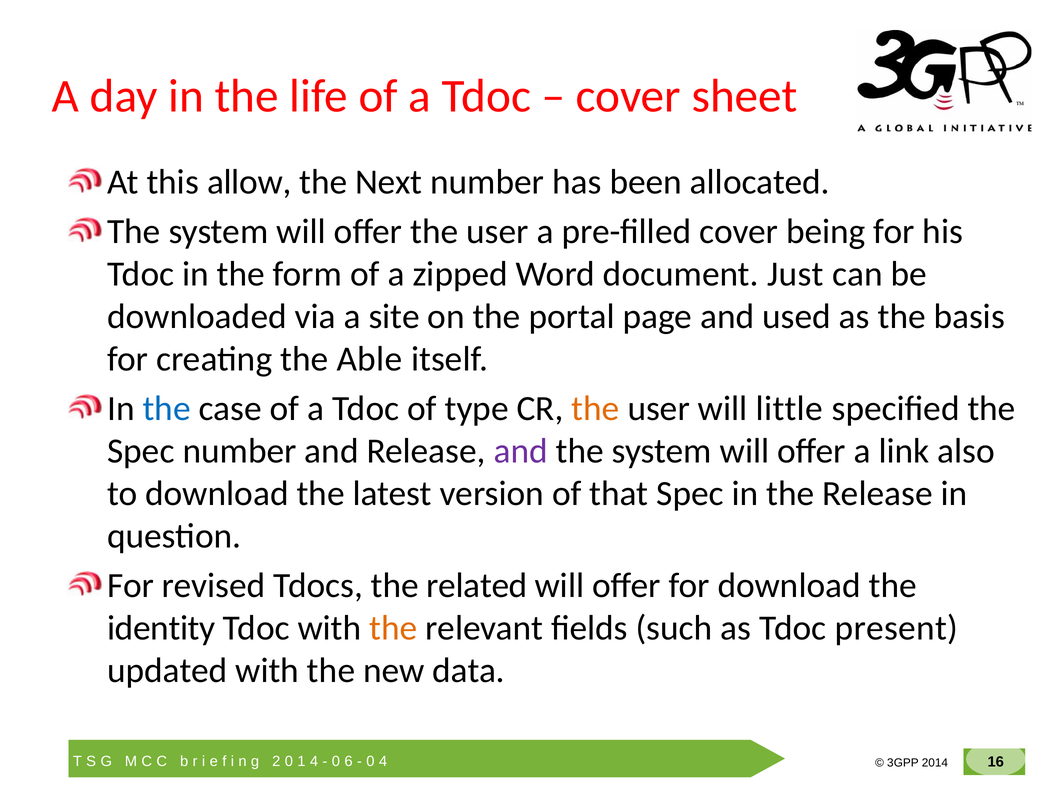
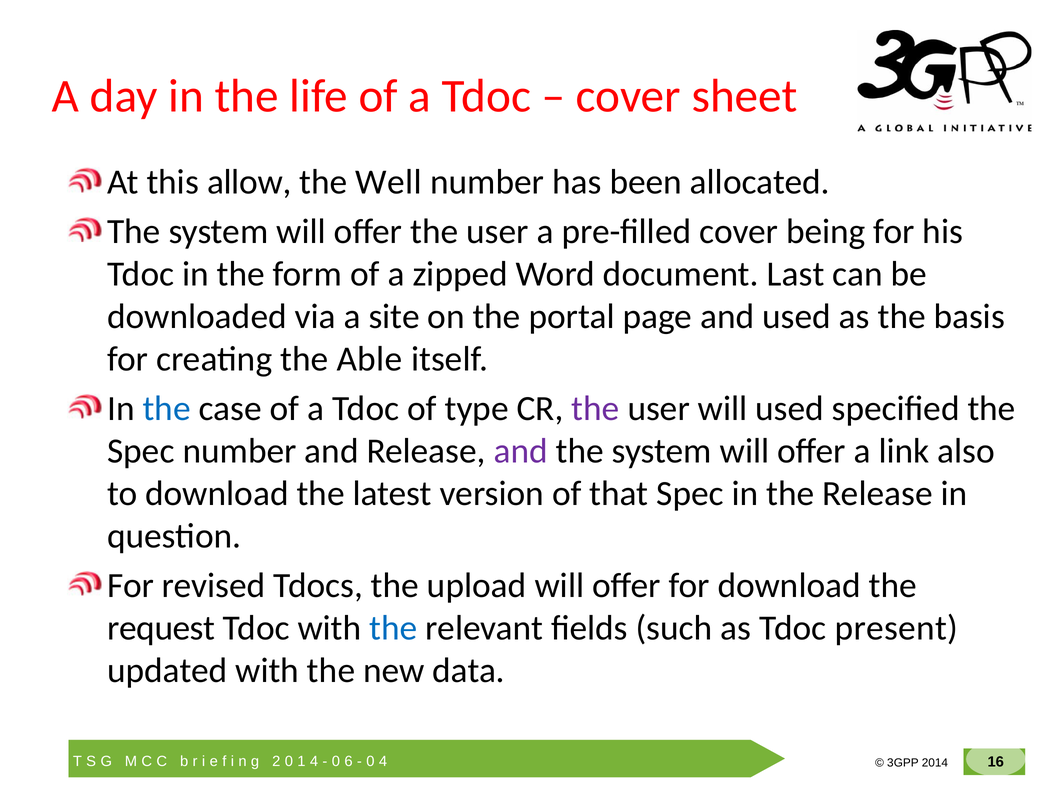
Next: Next -> Well (388, 182)
Just: Just -> Last (796, 274)
the colour: orange -> purple (595, 409)
will little: little -> used (790, 409)
related: related -> upload (477, 586)
identity: identity -> request (161, 628)
the colour: orange -> blue (393, 628)
